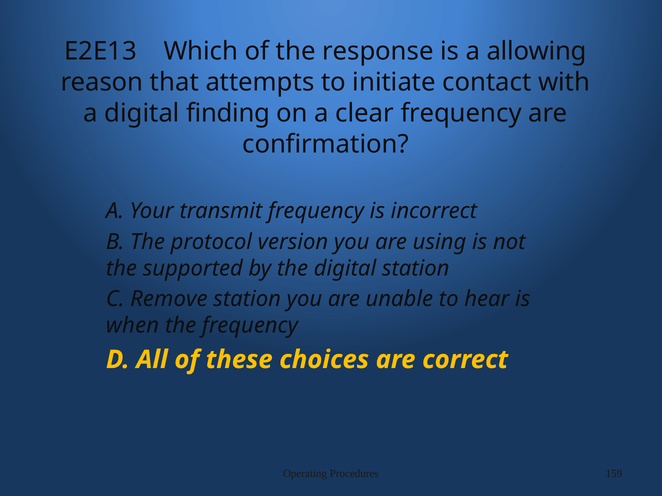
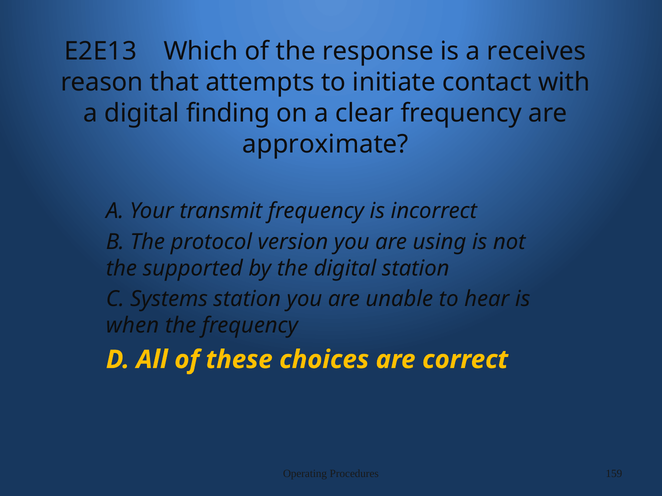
allowing: allowing -> receives (537, 51)
confirmation: confirmation -> approximate (325, 144)
Remove: Remove -> Systems (169, 299)
